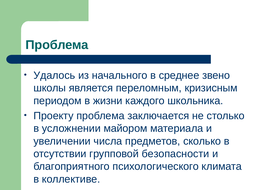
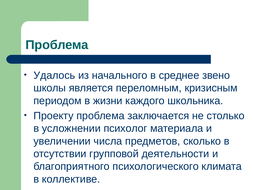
майором: майором -> психолог (125, 128)
безопасности: безопасности -> деятельности (175, 154)
